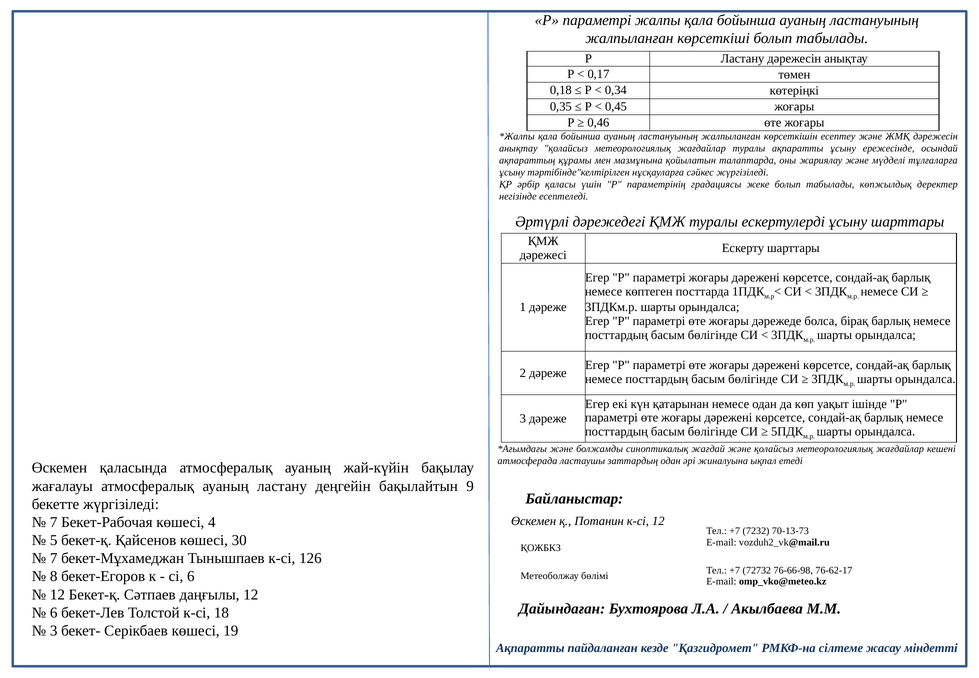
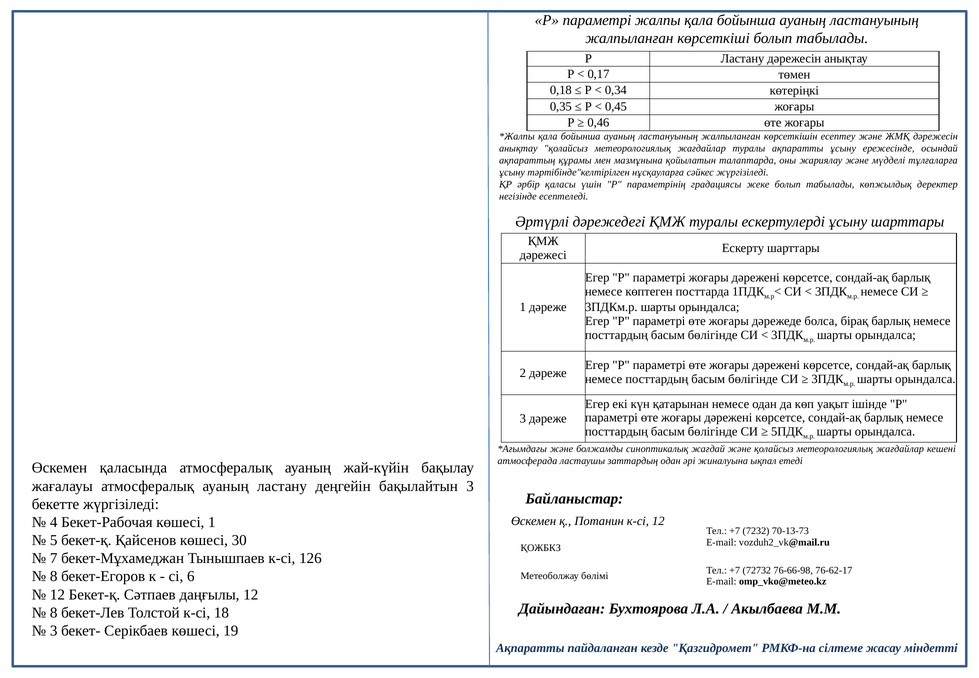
бақылайтын 9: 9 -> 3 (470, 486)
7: 7 -> 4 (54, 522)
көшесі 4: 4 -> 1 (212, 522)
6: 6 -> 8 (54, 612)
